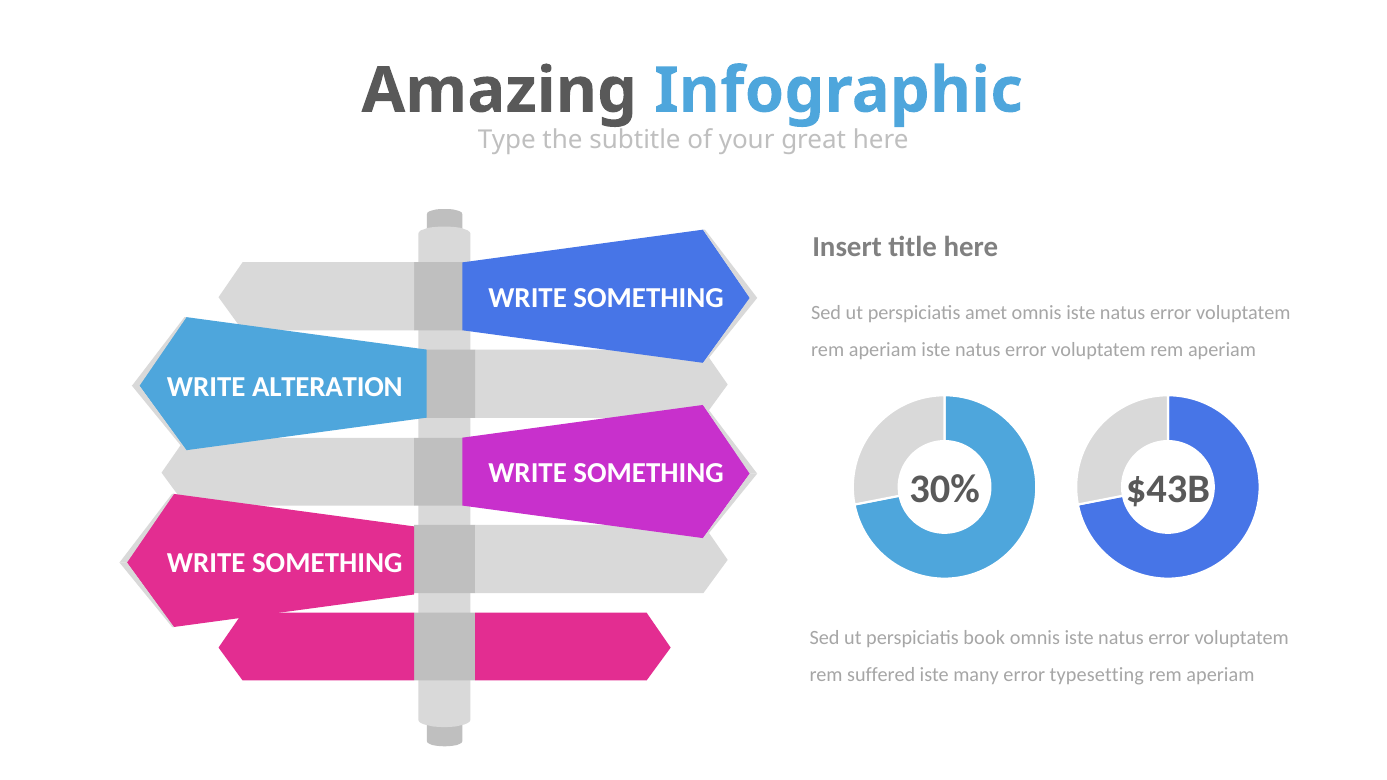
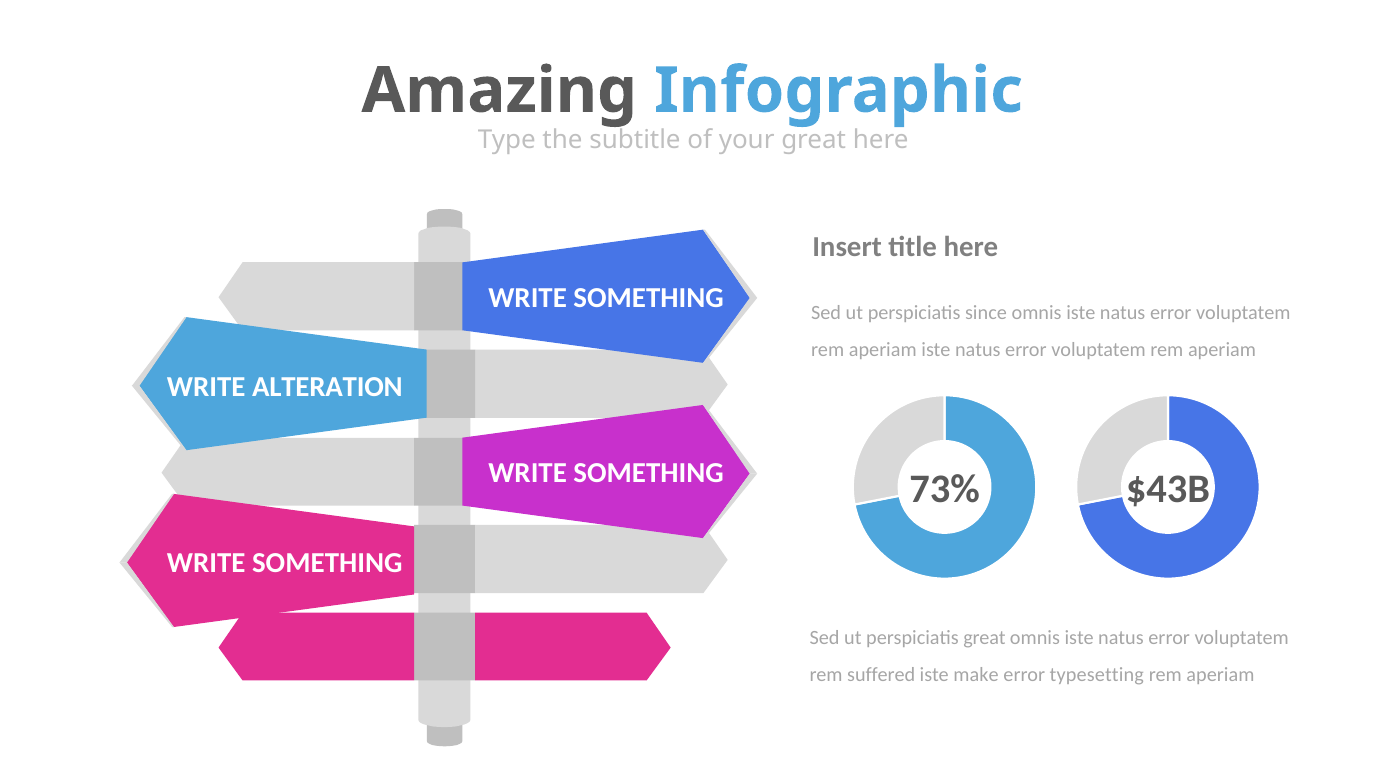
amet: amet -> since (986, 313)
30%: 30% -> 73% (945, 489)
perspiciatis book: book -> great (984, 638)
many: many -> make (976, 675)
